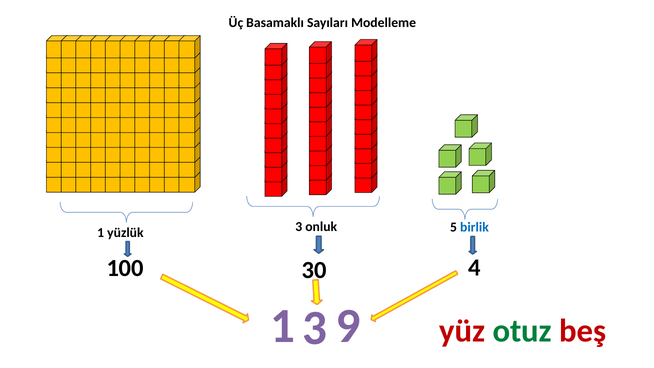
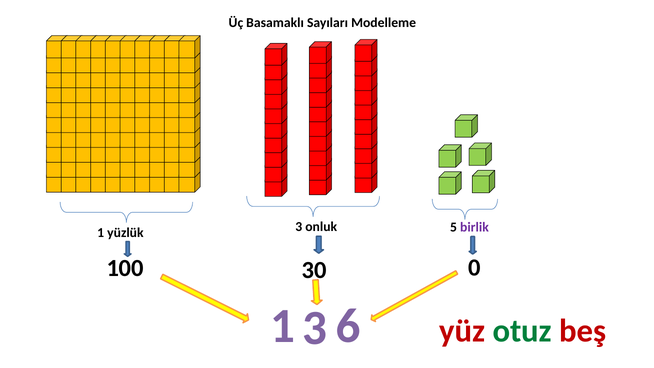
birlik colour: blue -> purple (474, 227)
4: 4 -> 0 (475, 268)
9: 9 -> 6 (348, 326)
